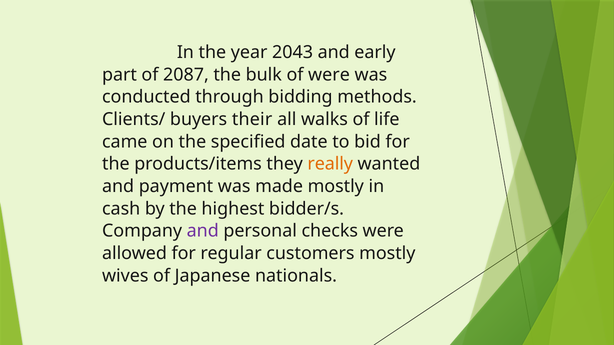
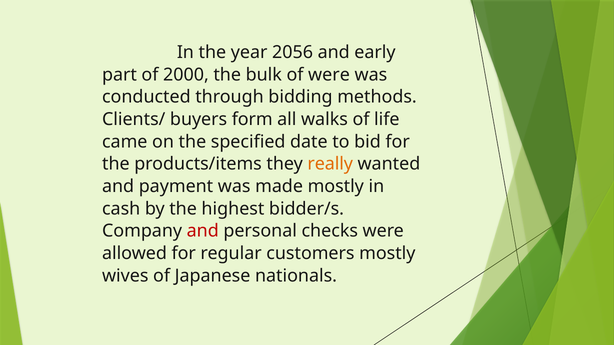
2043: 2043 -> 2056 (293, 52)
2087: 2087 -> 2000 (186, 75)
their: their -> form (252, 120)
and colour: purple -> red (203, 231)
